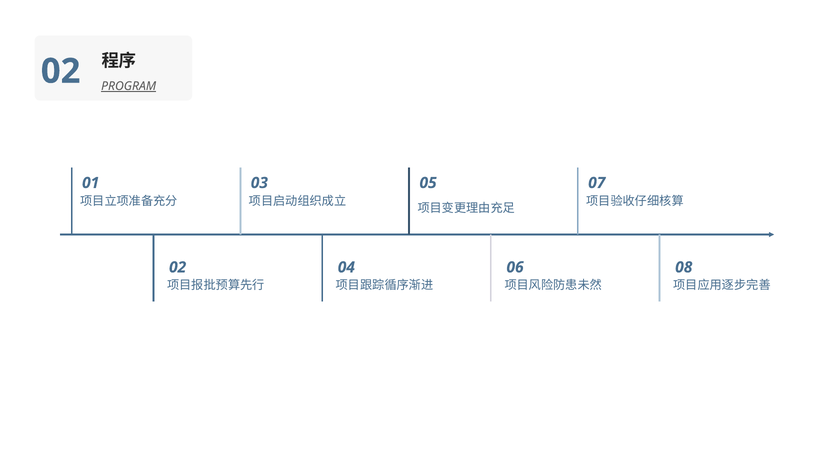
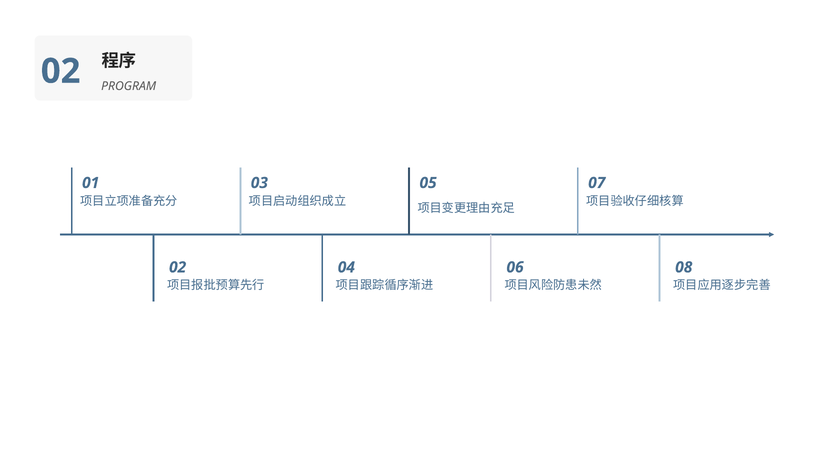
PROGRAM underline: present -> none (129, 86)
